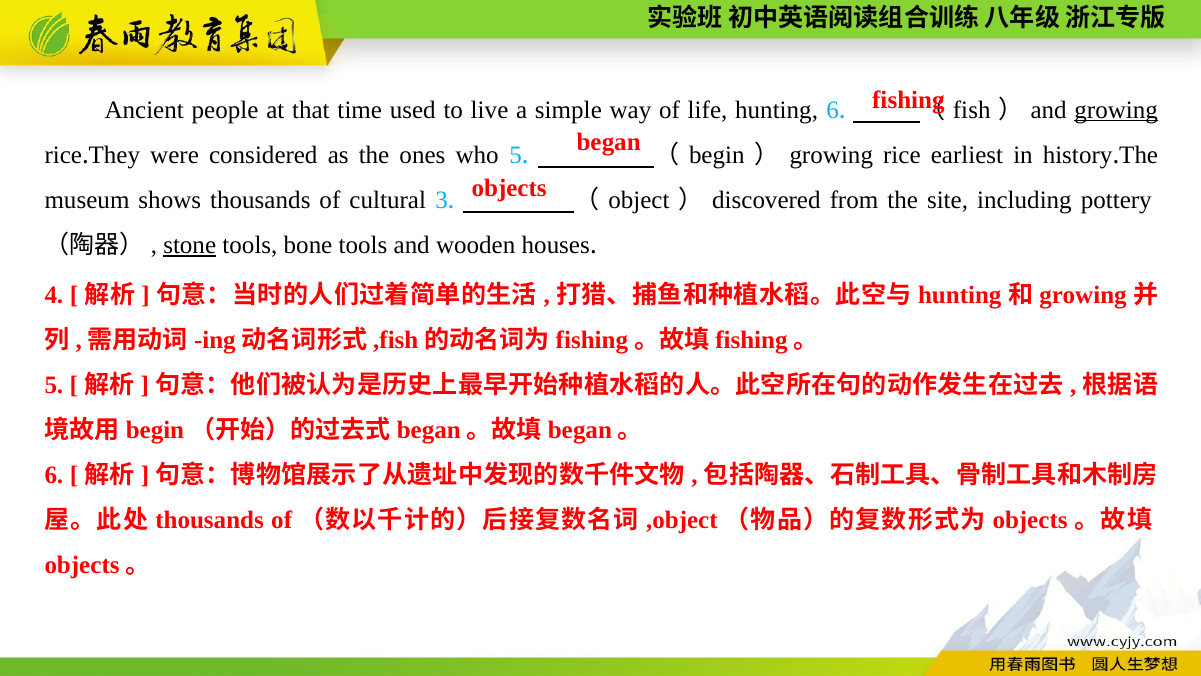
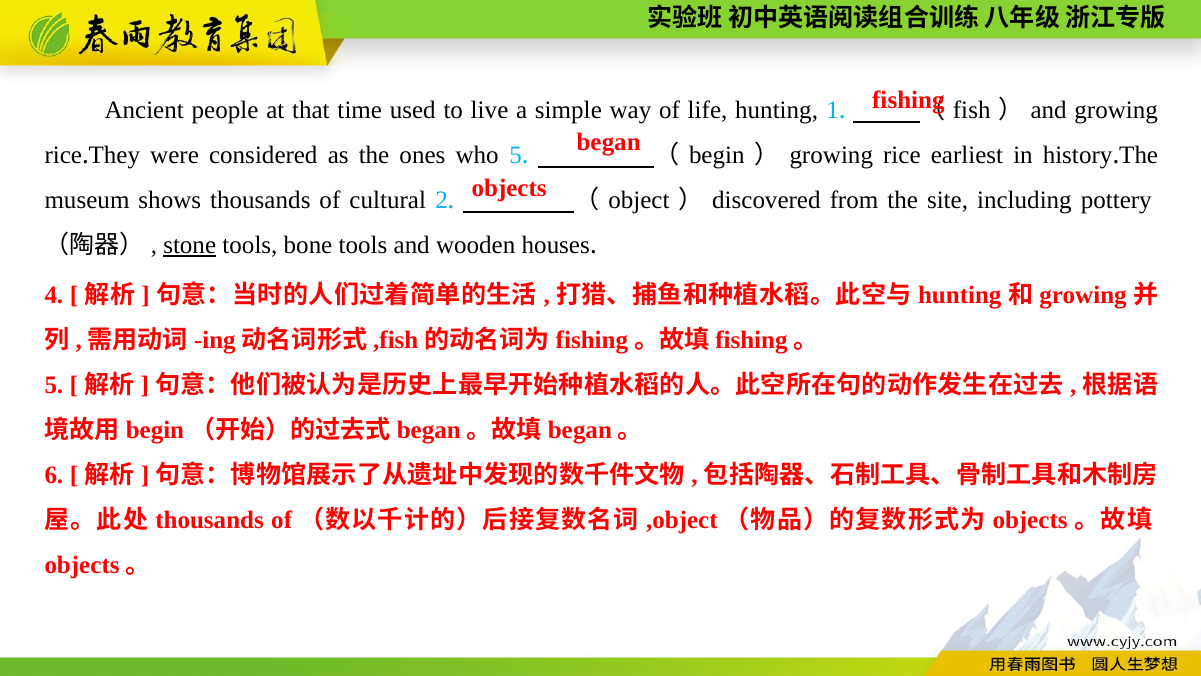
hunting 6: 6 -> 1 (833, 110)
growing underline: present -> none (1116, 110)
3: 3 -> 2 (442, 200)
